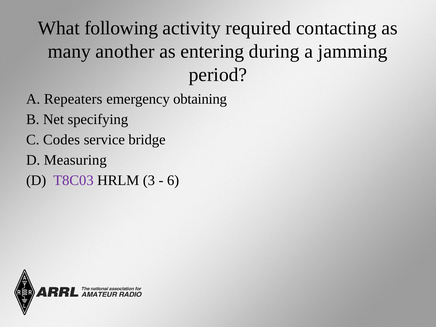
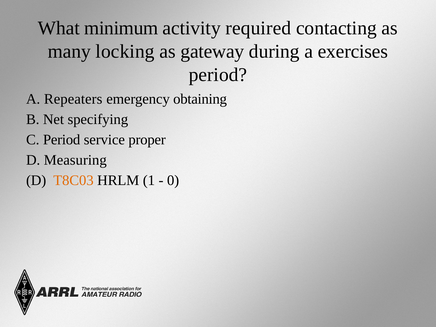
following: following -> minimum (121, 28)
another: another -> locking (125, 51)
entering: entering -> gateway (212, 51)
jamming: jamming -> exercises (353, 51)
C Codes: Codes -> Period (62, 140)
bridge: bridge -> proper (147, 140)
T8C03 colour: purple -> orange (73, 180)
3: 3 -> 1 (149, 180)
6: 6 -> 0 (173, 180)
